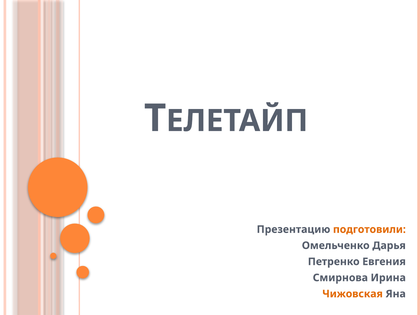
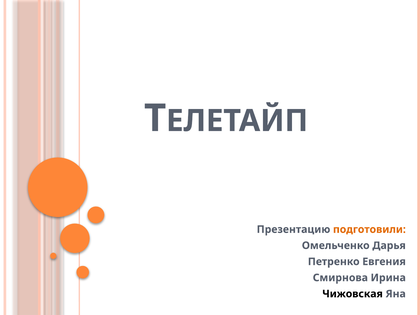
Чижовская colour: orange -> black (353, 294)
